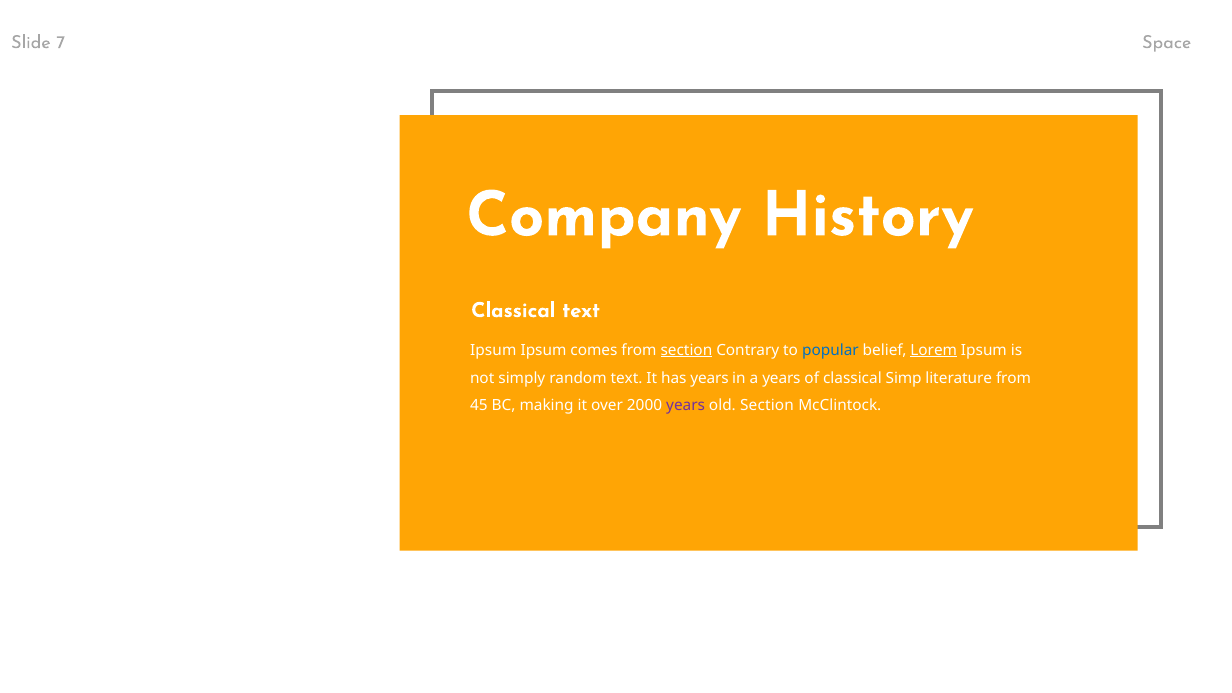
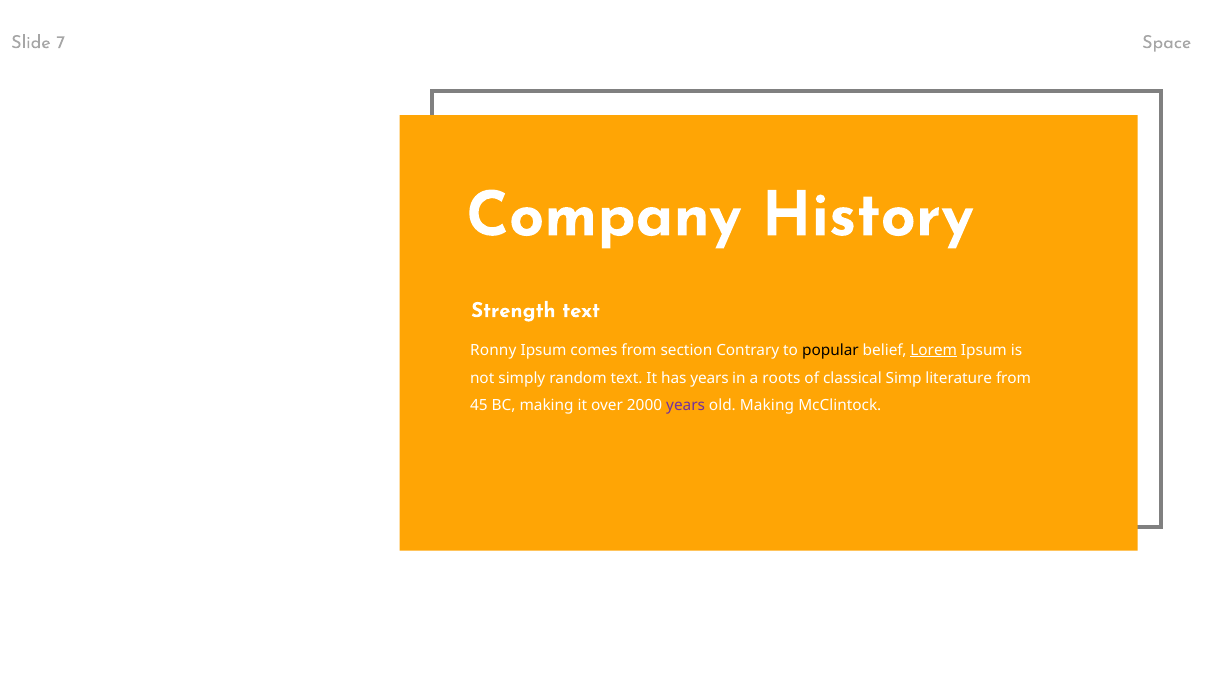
Classical: Classical -> Strength (513, 310)
Ipsum: Ipsum -> Ronny (493, 350)
section underline: present -> none (686, 350)
popular colour: blue -> black (830, 350)
a years: years -> roots (781, 378)
old Section: Section -> Making (767, 406)
